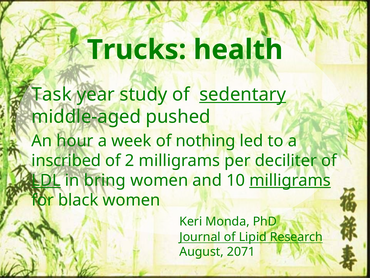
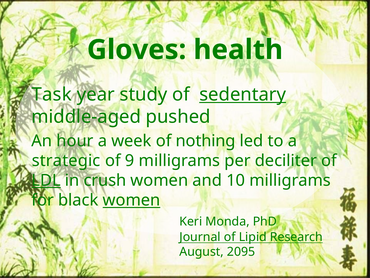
Trucks: Trucks -> Gloves (137, 50)
inscribed: inscribed -> strategic (66, 160)
2: 2 -> 9 (130, 160)
bring: bring -> crush (105, 180)
milligrams underline: present -> none (290, 180)
women underline: none -> present (132, 200)
2071: 2071 -> 2095 (241, 251)
